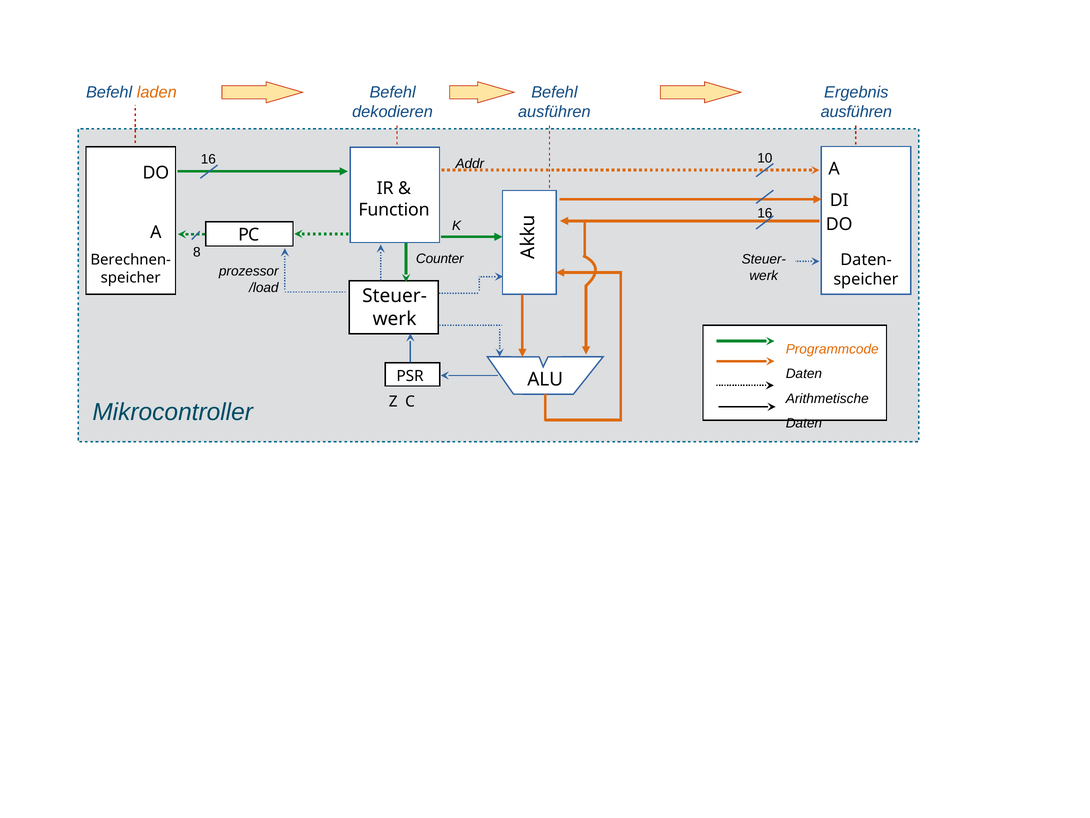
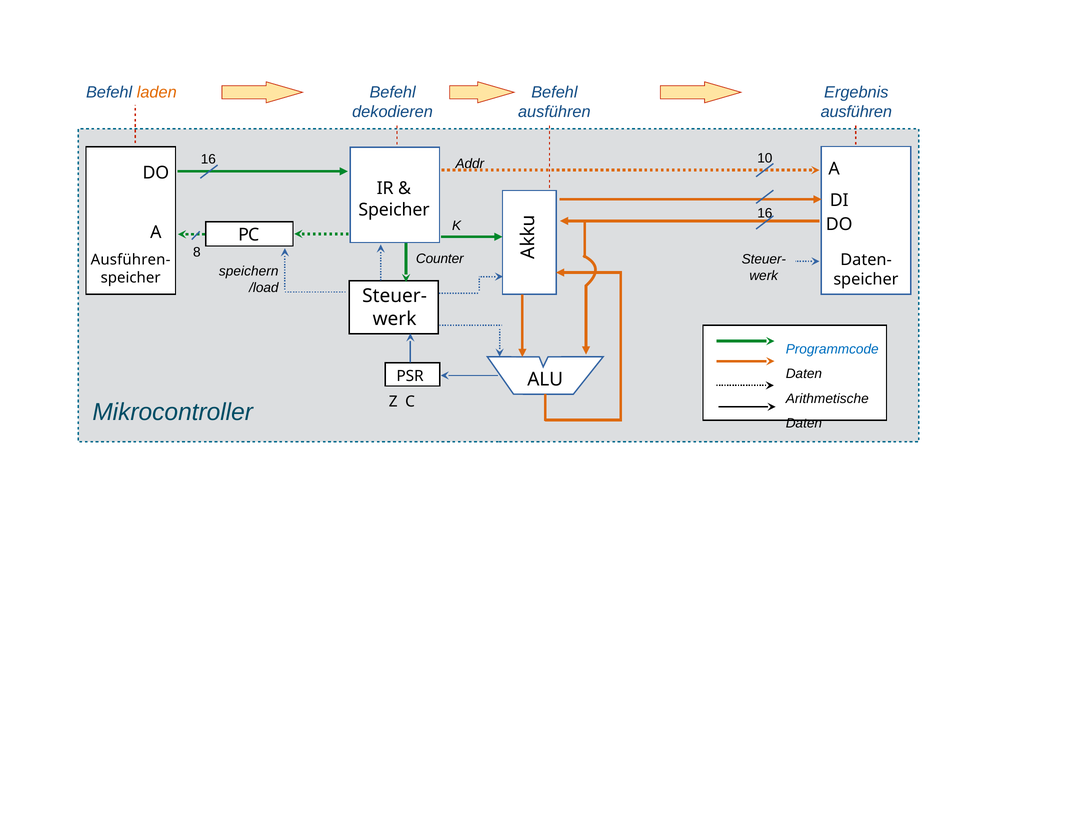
Function: Function -> Speicher (394, 210)
Berechnen-: Berechnen- -> Ausführen- (131, 260)
prozessor: prozessor -> speichern (249, 271)
Programmcode colour: orange -> blue (832, 349)
